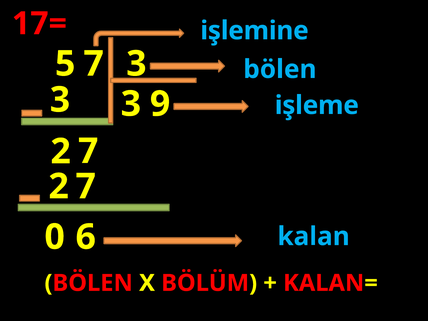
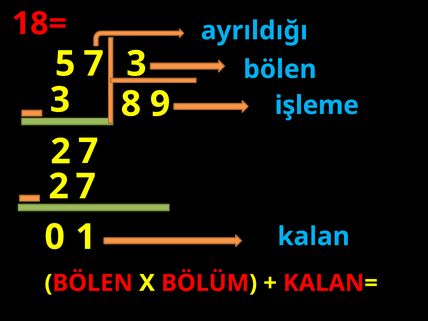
17=: 17= -> 18= (39, 24)
işlemine: işlemine -> ayrıldığı (254, 31)
3: 3 -> 8 (131, 104)
6: 6 -> 1 (86, 237)
